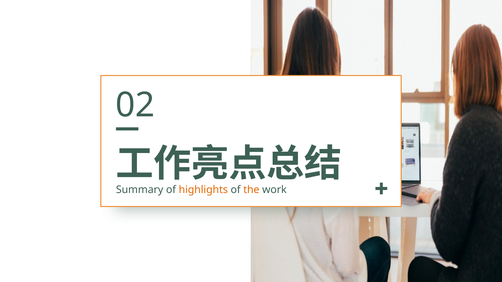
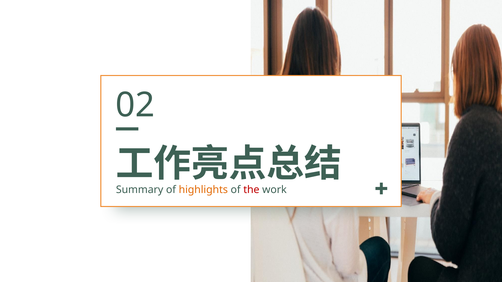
the colour: orange -> red (251, 190)
